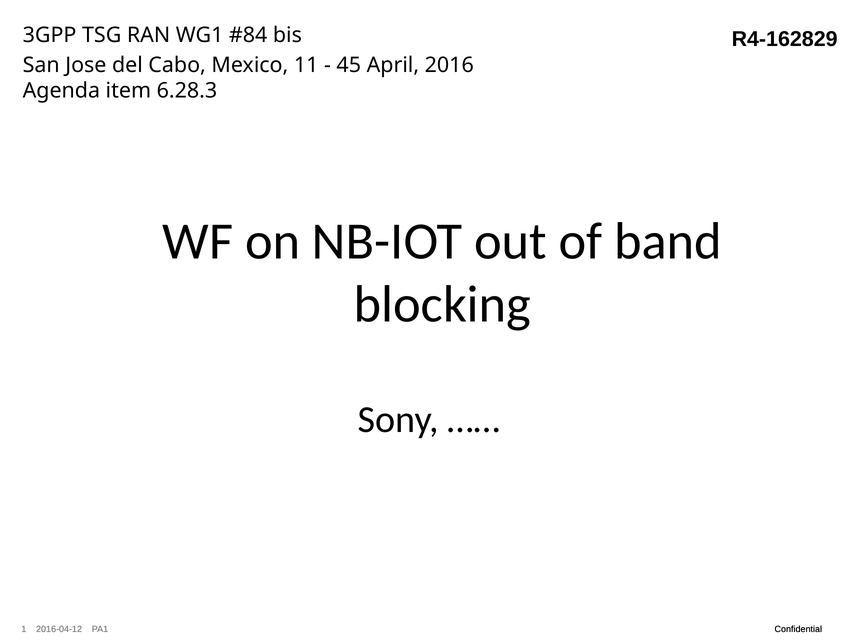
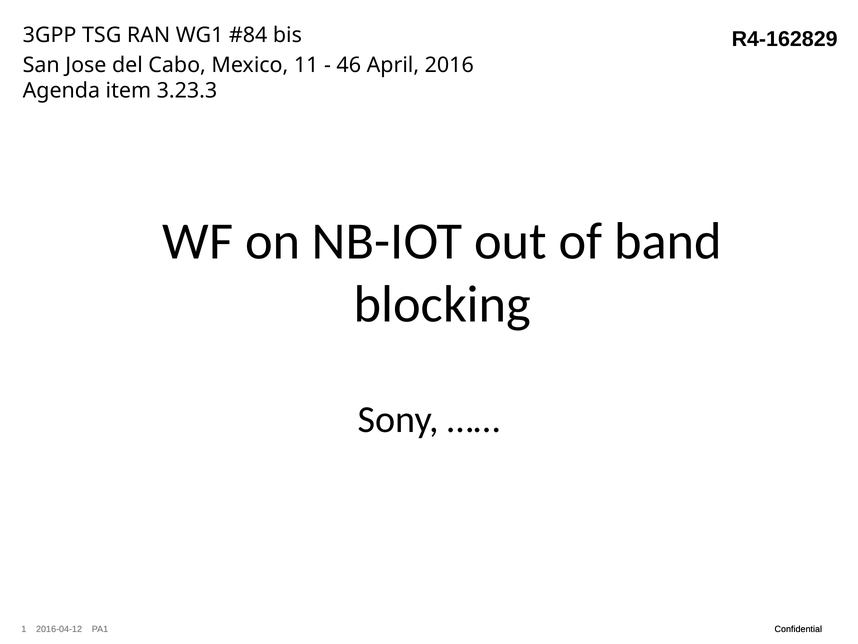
45: 45 -> 46 (349, 65)
6.28.3: 6.28.3 -> 3.23.3 (187, 91)
